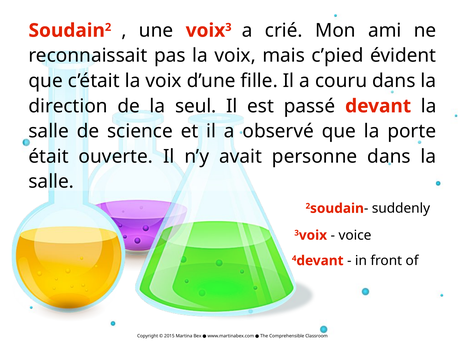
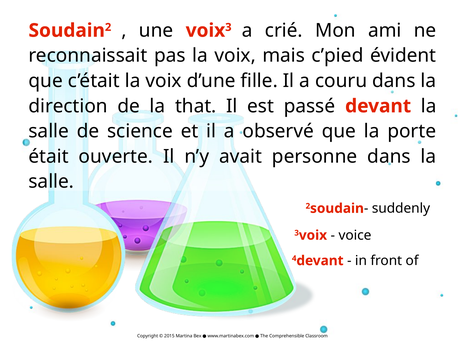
seul: seul -> that (196, 106)
